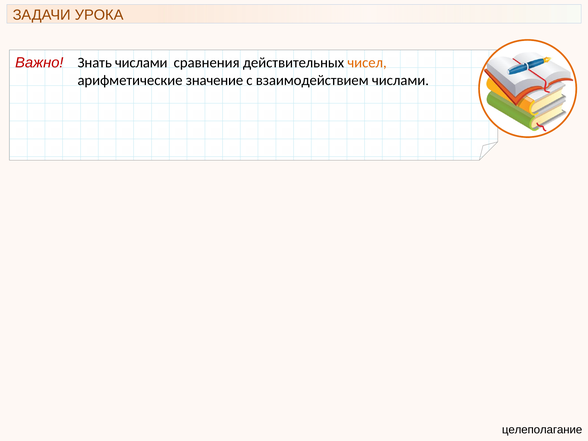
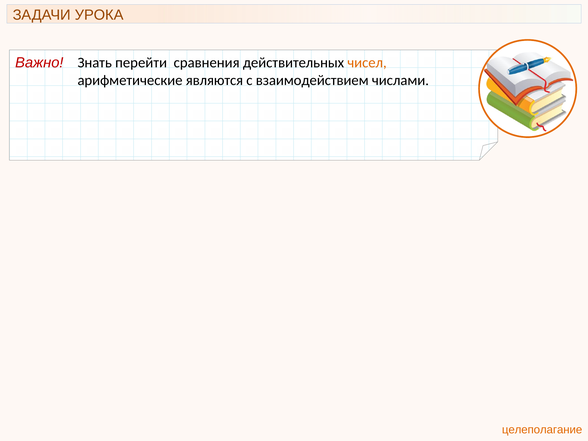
Знать числами: числами -> перейти (141, 63)
значение: значение -> являются (214, 80)
целеполагание colour: black -> orange (542, 430)
